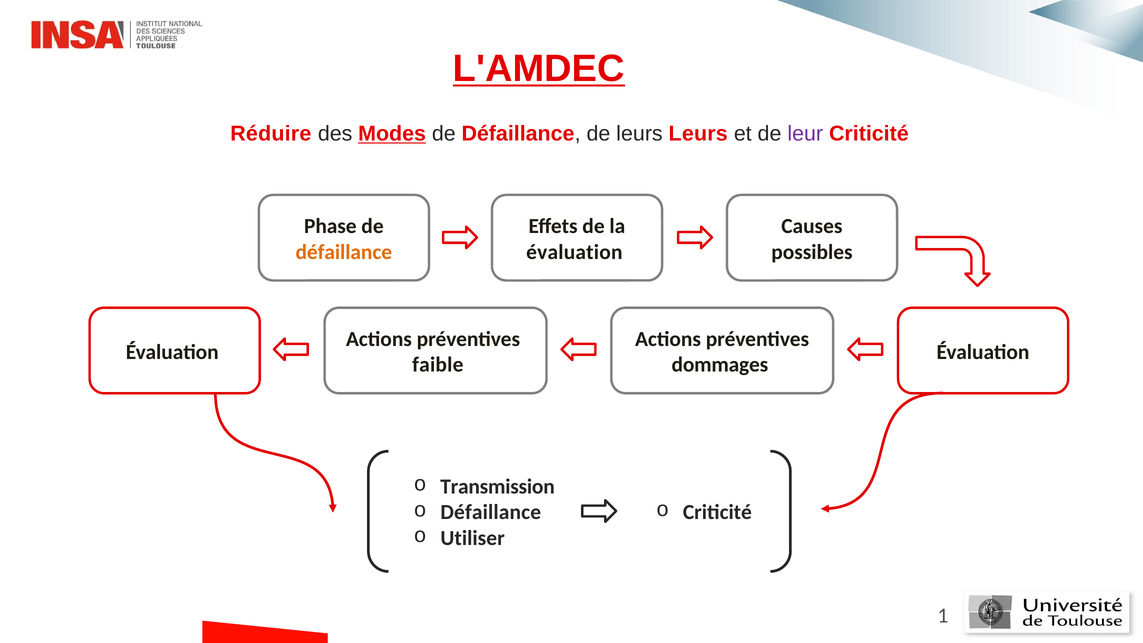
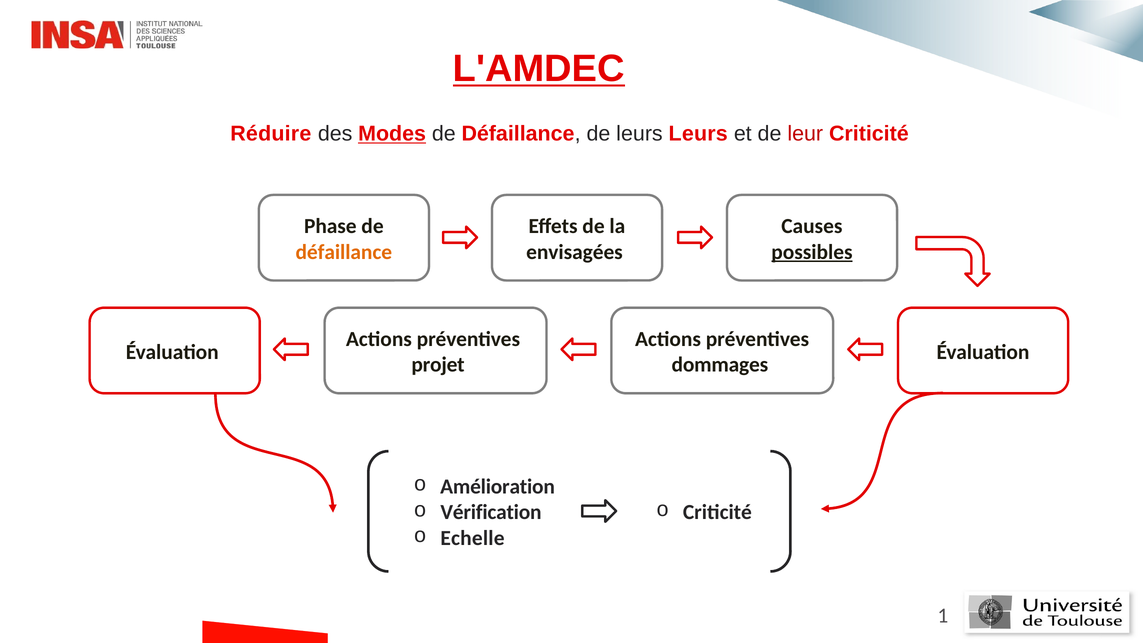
leur colour: purple -> red (805, 134)
évaluation: évaluation -> envisagées (574, 252)
possibles underline: none -> present (812, 252)
faible: faible -> projet (438, 365)
Transmission: Transmission -> Amélioration (498, 487)
Défaillance: Défaillance -> Vérification (491, 512)
Utiliser: Utiliser -> Echelle (473, 538)
